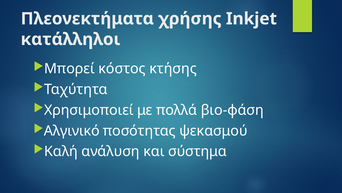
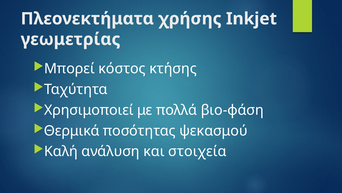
κατάλληλοι: κατάλληλοι -> γεωμετρίας (70, 39)
Αλγινικό: Αλγινικό -> Θερμικά (72, 130)
σύστημα: σύστημα -> στοιχεία (197, 151)
